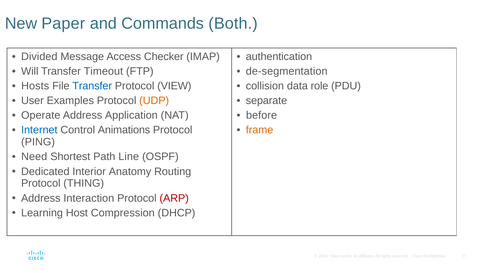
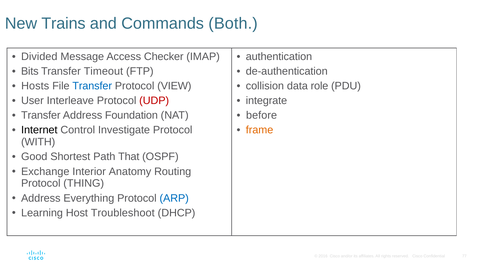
Paper: Paper -> Trains (63, 23)
Will: Will -> Bits (30, 71)
de-segmentation: de-segmentation -> de-authentication (287, 71)
Examples: Examples -> Interleave (70, 101)
UDP colour: orange -> red (154, 101)
separate: separate -> integrate (266, 101)
Operate: Operate -> Transfer (41, 115)
Application: Application -> Foundation (131, 115)
Internet colour: blue -> black (39, 130)
Animations: Animations -> Investigate (124, 130)
PING: PING -> WITH (38, 142)
Need: Need -> Good (34, 157)
Line: Line -> That (129, 157)
Dedicated: Dedicated -> Exchange (45, 171)
Interaction: Interaction -> Everything (89, 198)
ARP colour: red -> blue (174, 198)
Compression: Compression -> Troubleshoot (123, 213)
